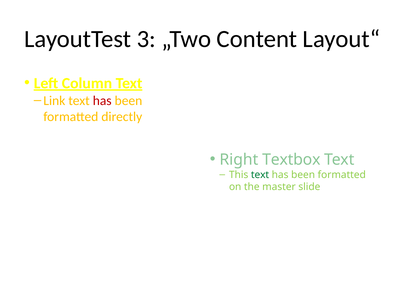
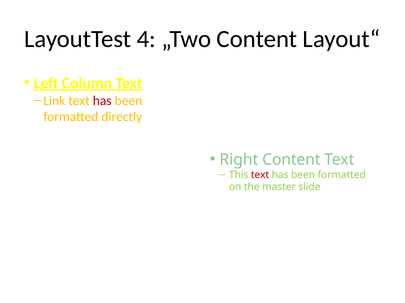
3: 3 -> 4 (146, 39)
Right Textbox: Textbox -> Content (291, 160)
text colour: green -> red (260, 175)
